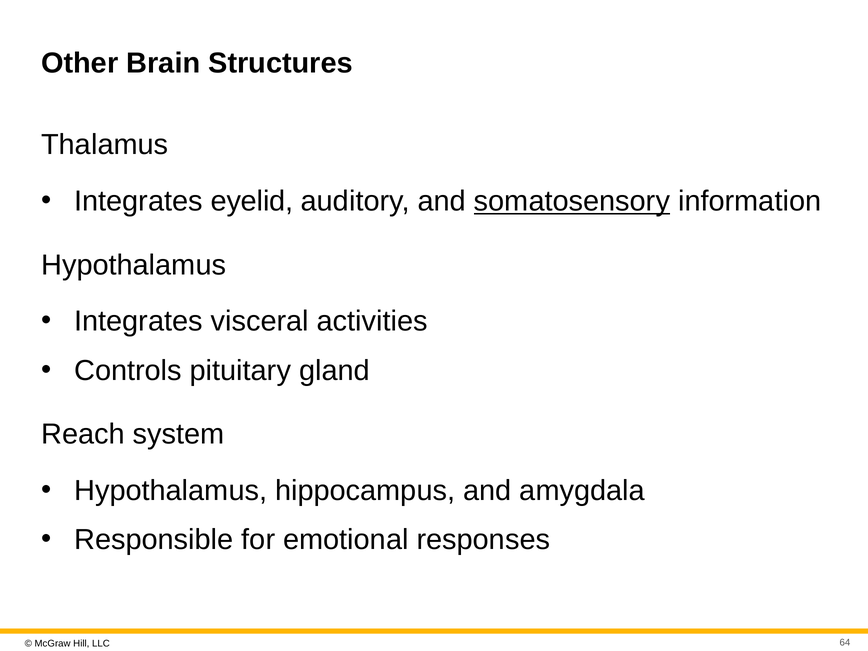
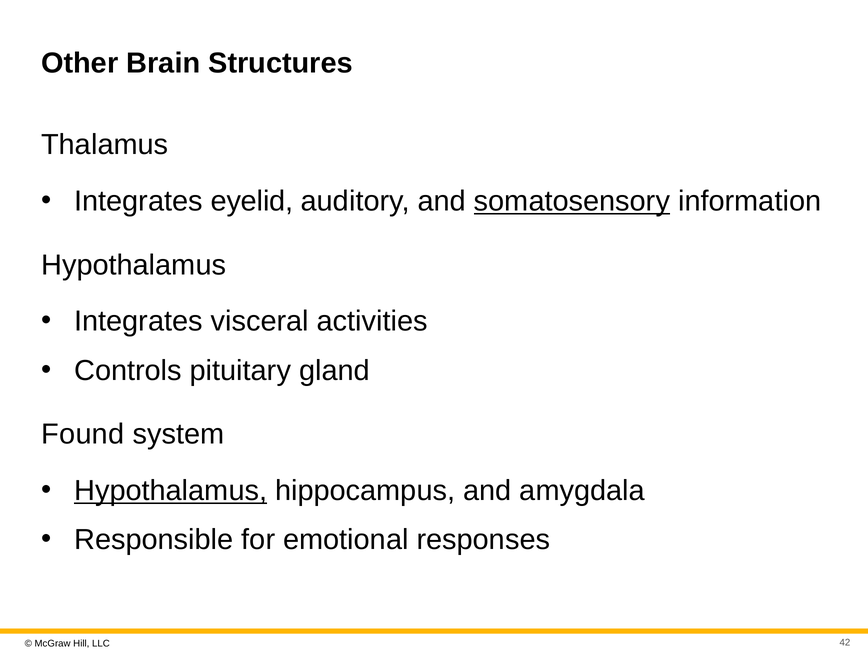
Reach: Reach -> Found (83, 434)
Hypothalamus underline: none -> present (171, 491)
64: 64 -> 42 (845, 643)
